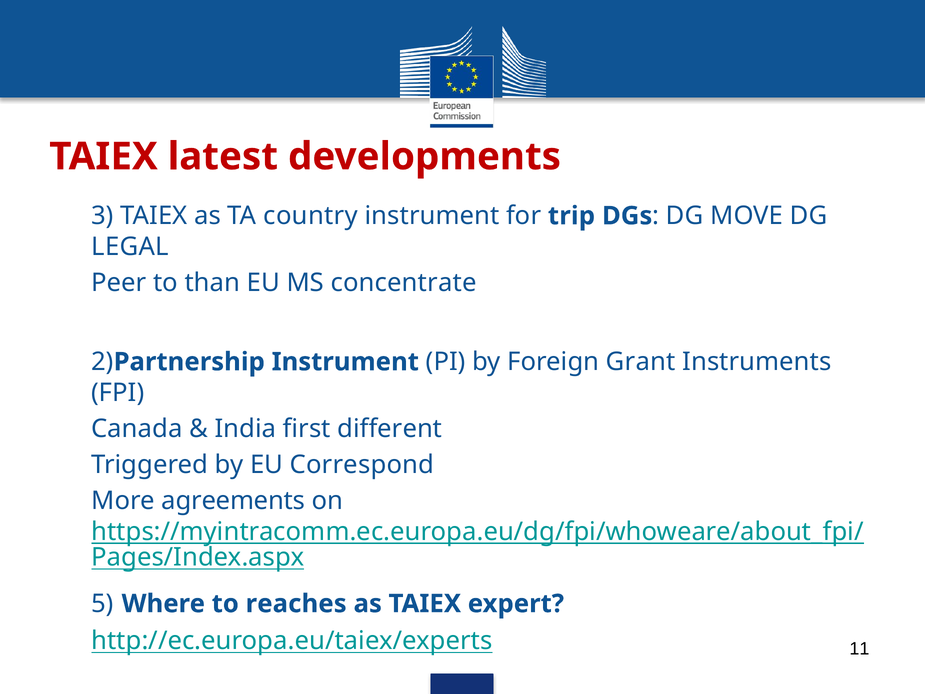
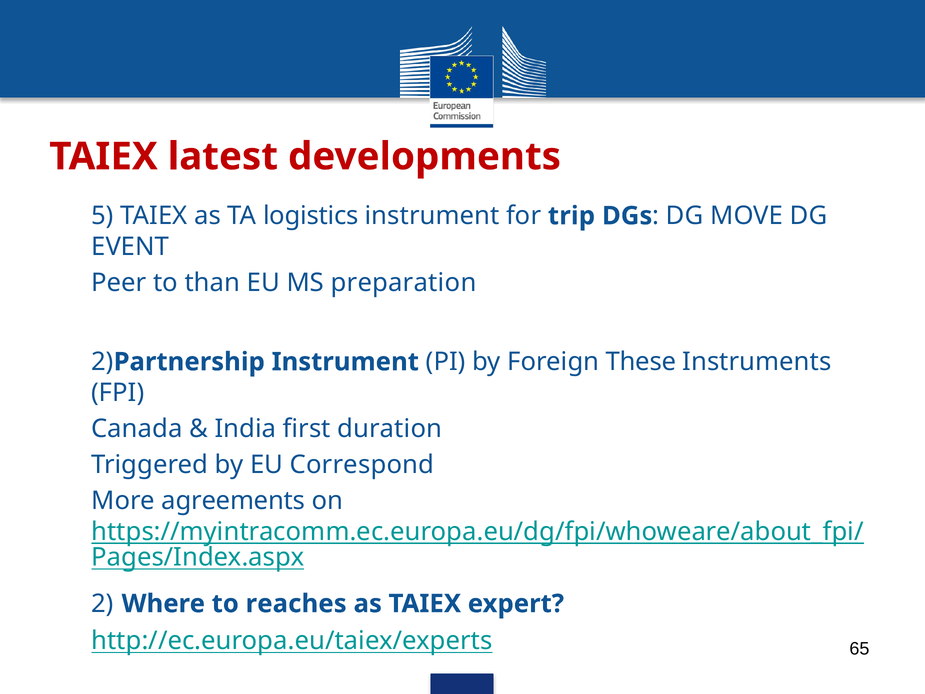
3: 3 -> 5 (102, 216)
country: country -> logistics (311, 216)
LEGAL: LEGAL -> EVENT (130, 247)
concentrate: concentrate -> preparation (404, 283)
Grant: Grant -> These (641, 362)
different: different -> duration (390, 429)
5: 5 -> 2 (102, 604)
11: 11 -> 65 (859, 648)
